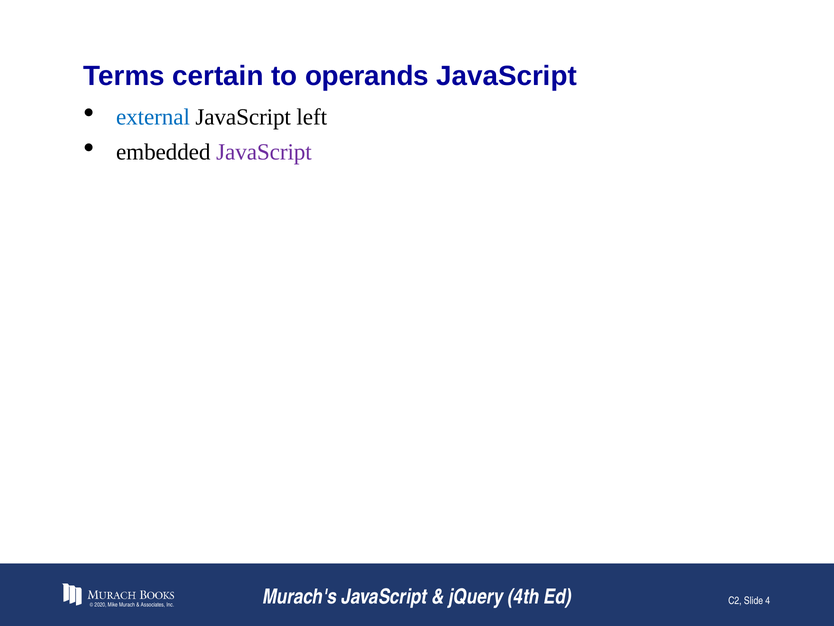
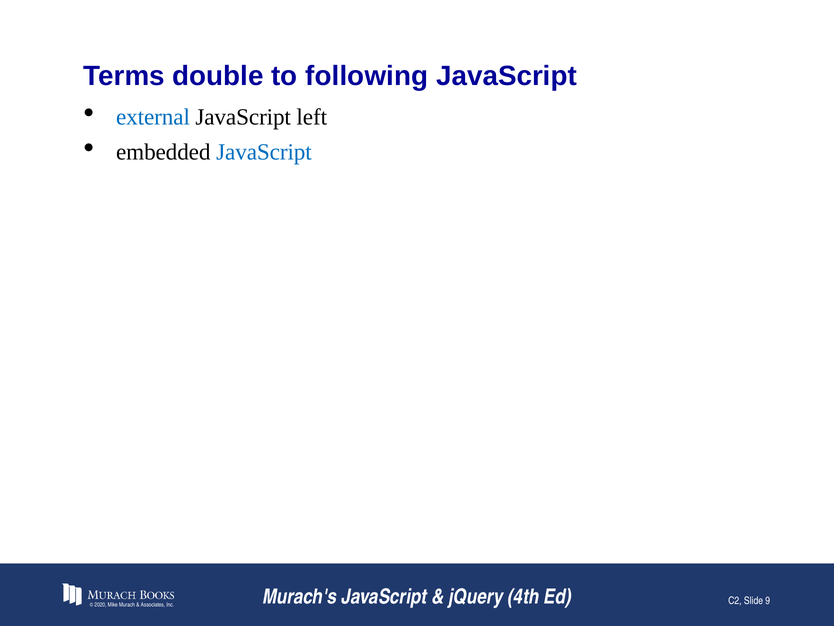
certain: certain -> double (218, 76)
operands: operands -> following (367, 76)
JavaScript colour: purple -> blue (264, 152)
4: 4 -> 9 (768, 600)
